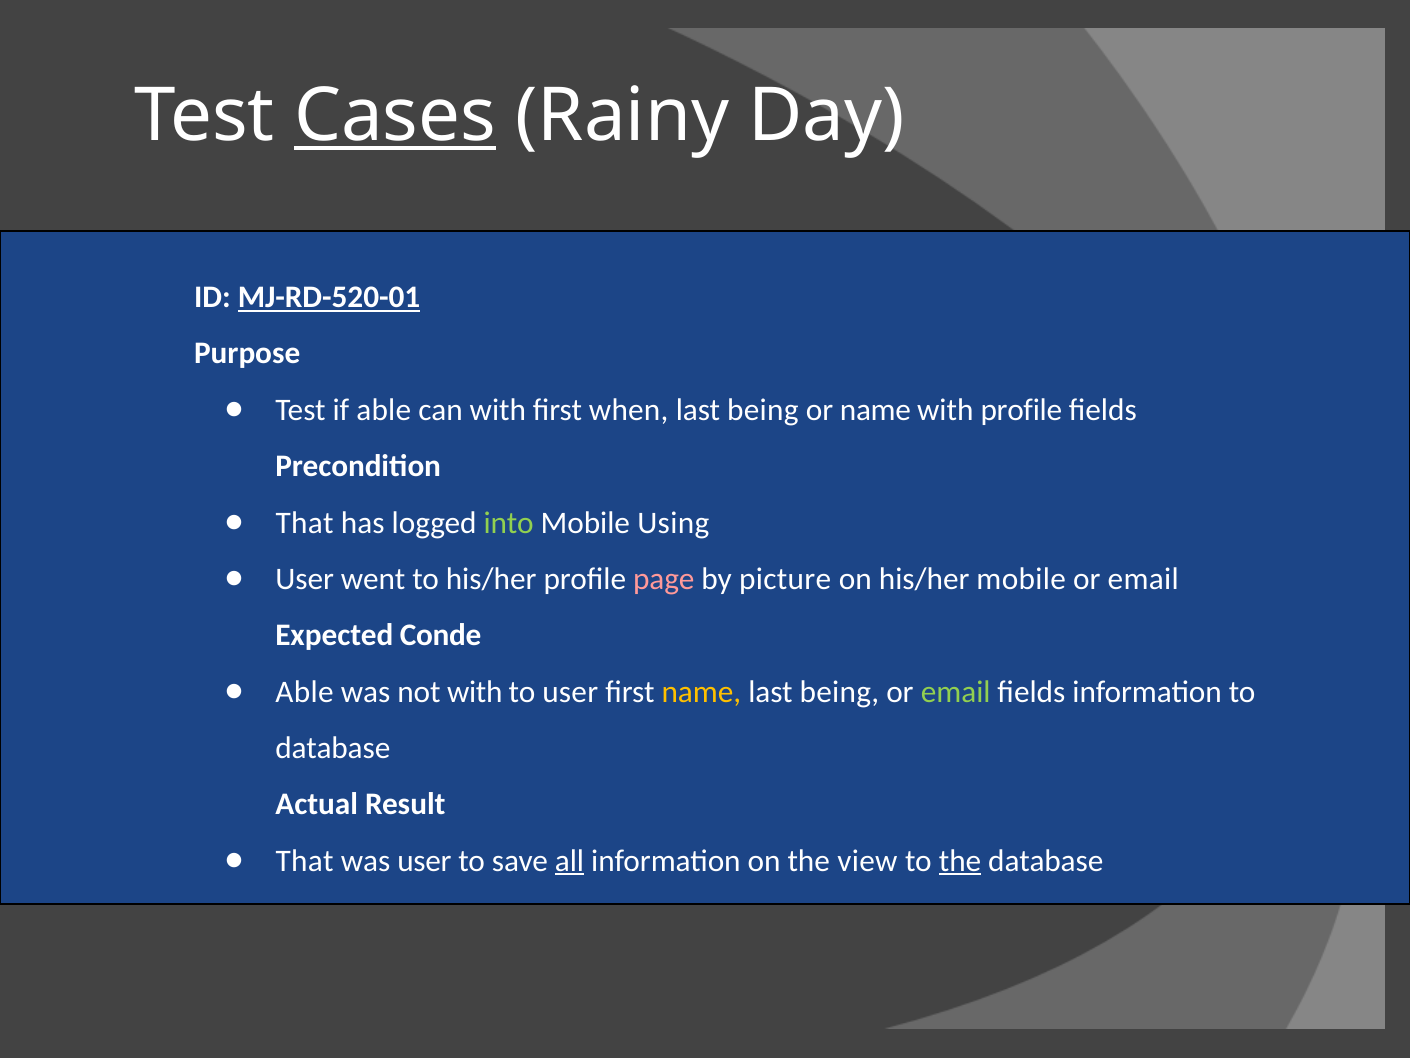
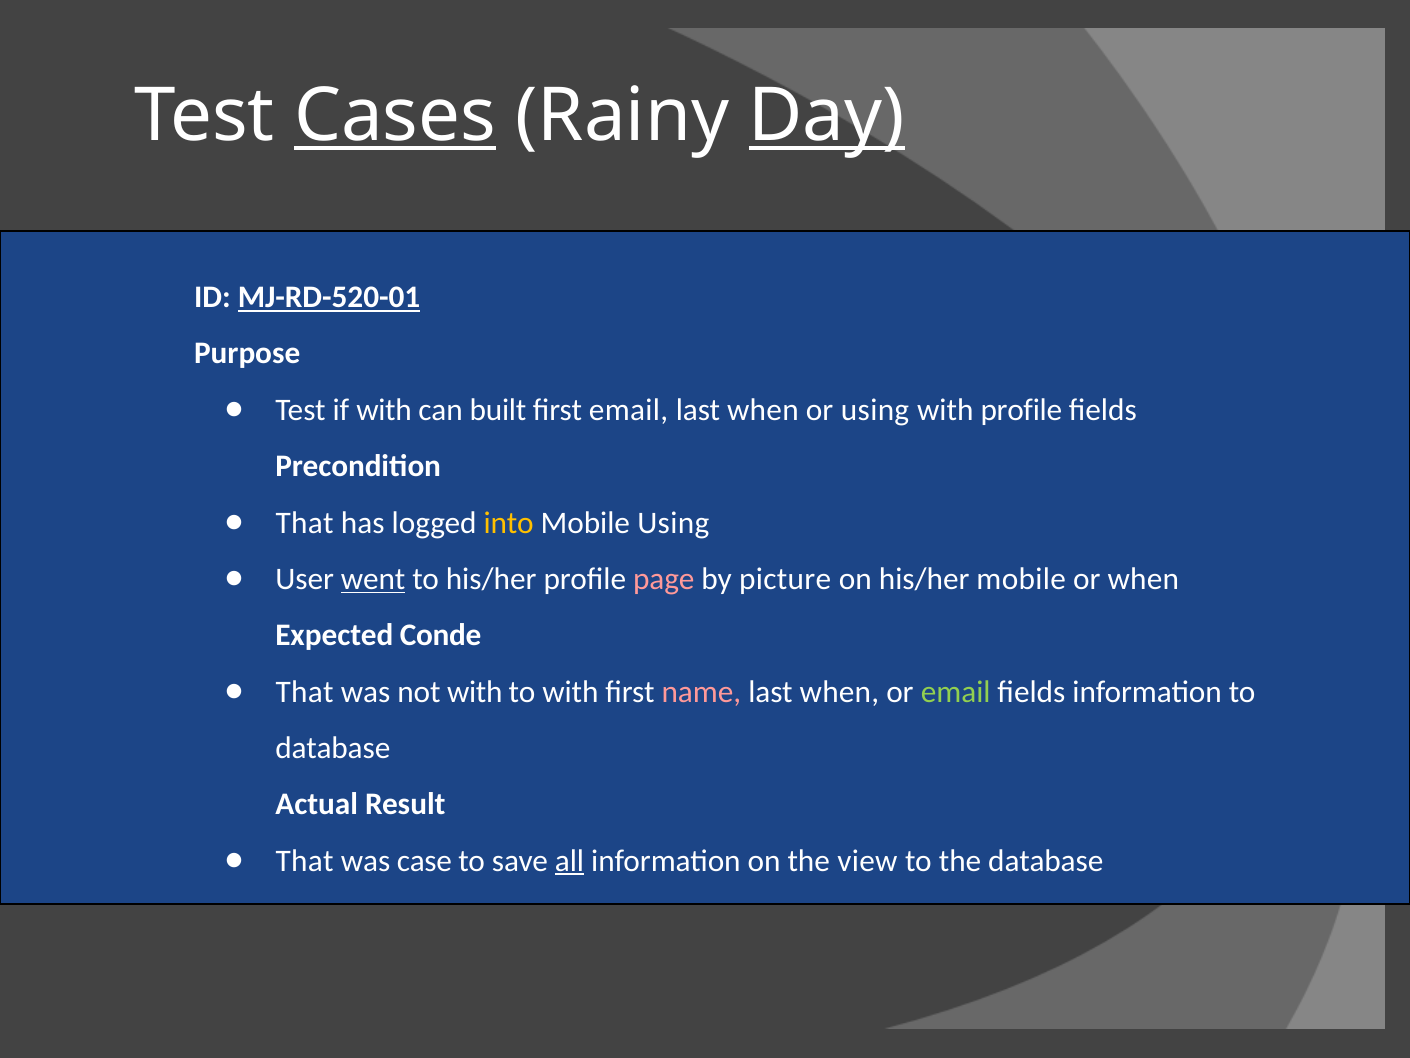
Day underline: none -> present (827, 116)
if able: able -> with (384, 410)
can with: with -> built (498, 410)
first when: when -> email (629, 410)
being: being -> when (763, 410)
or name: name -> using (875, 410)
into colour: light green -> yellow (509, 522)
went underline: none -> present (373, 579)
email: email -> when (1143, 579)
Able: Able -> That (305, 692)
to user: user -> with (570, 692)
name colour: yellow -> pink (701, 692)
being: being -> when (839, 692)
was user: user -> case (424, 861)
the underline: present -> none (960, 861)
